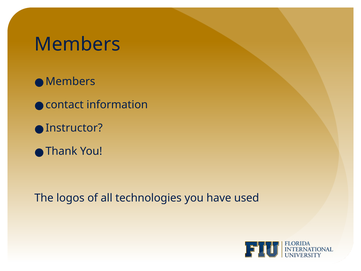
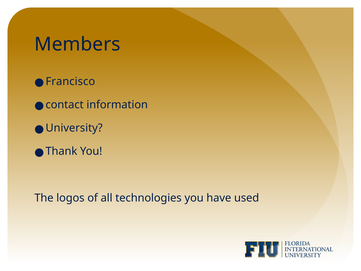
Members: Members -> Francisco (70, 81)
Instructor: Instructor -> University (74, 128)
